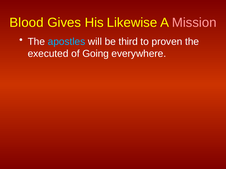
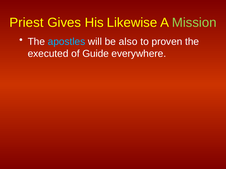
Blood: Blood -> Priest (26, 23)
Mission colour: pink -> light green (194, 23)
third: third -> also (128, 42)
Going: Going -> Guide (96, 54)
